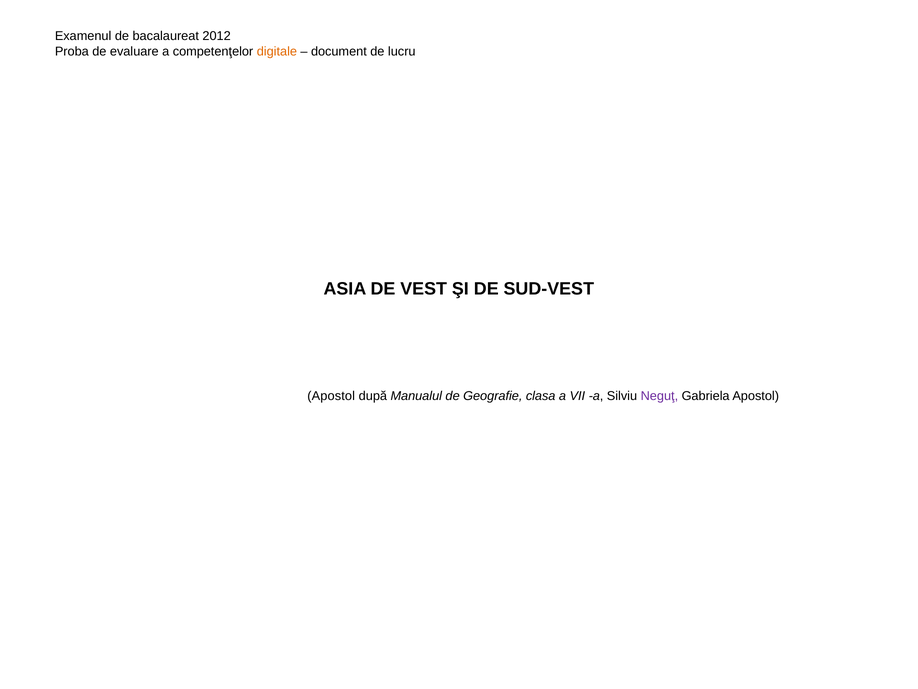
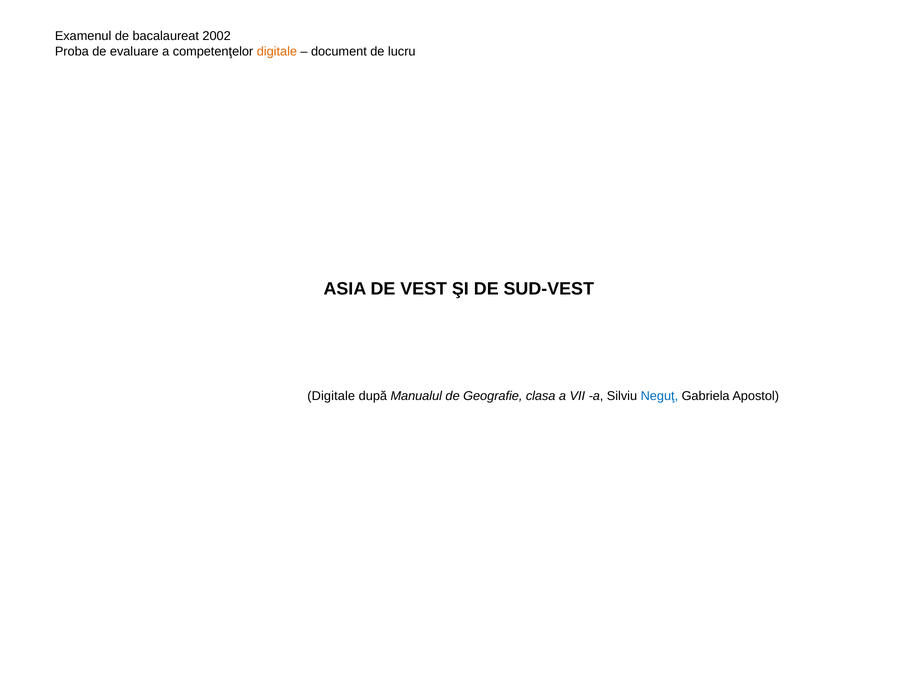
2012: 2012 -> 2002 (217, 36)
Apostol: Apostol -> Digitale (331, 396)
Neguţ colour: purple -> blue (659, 396)
